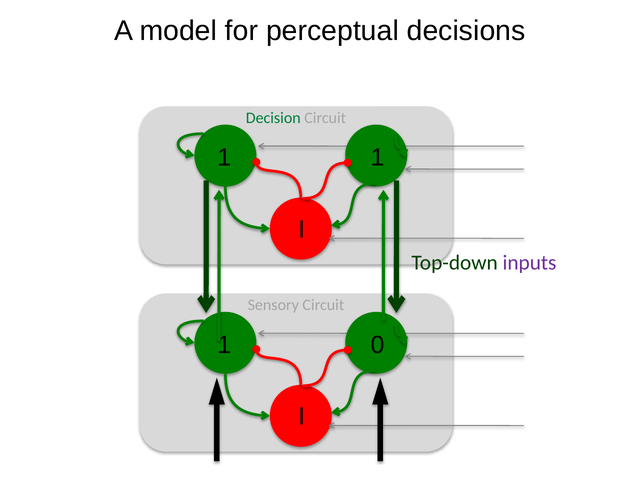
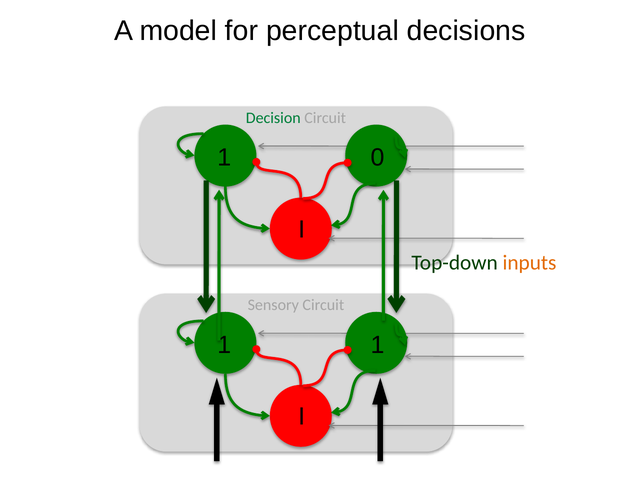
1 1: 1 -> 0 (377, 158)
inputs colour: purple -> orange (529, 263)
0: 0 -> 1 (377, 345)
